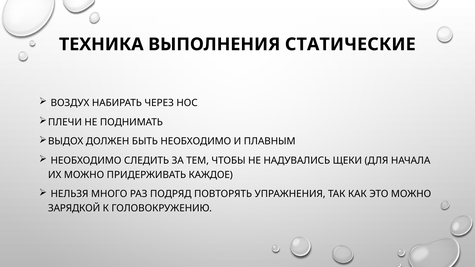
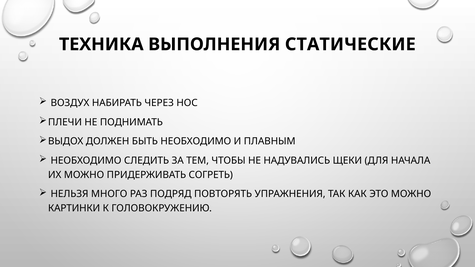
КАЖДОЕ: КАЖДОЕ -> СОГРЕТЬ (211, 175)
ЗАРЯДКОЙ: ЗАРЯДКОЙ -> КАРТИНКИ (74, 208)
